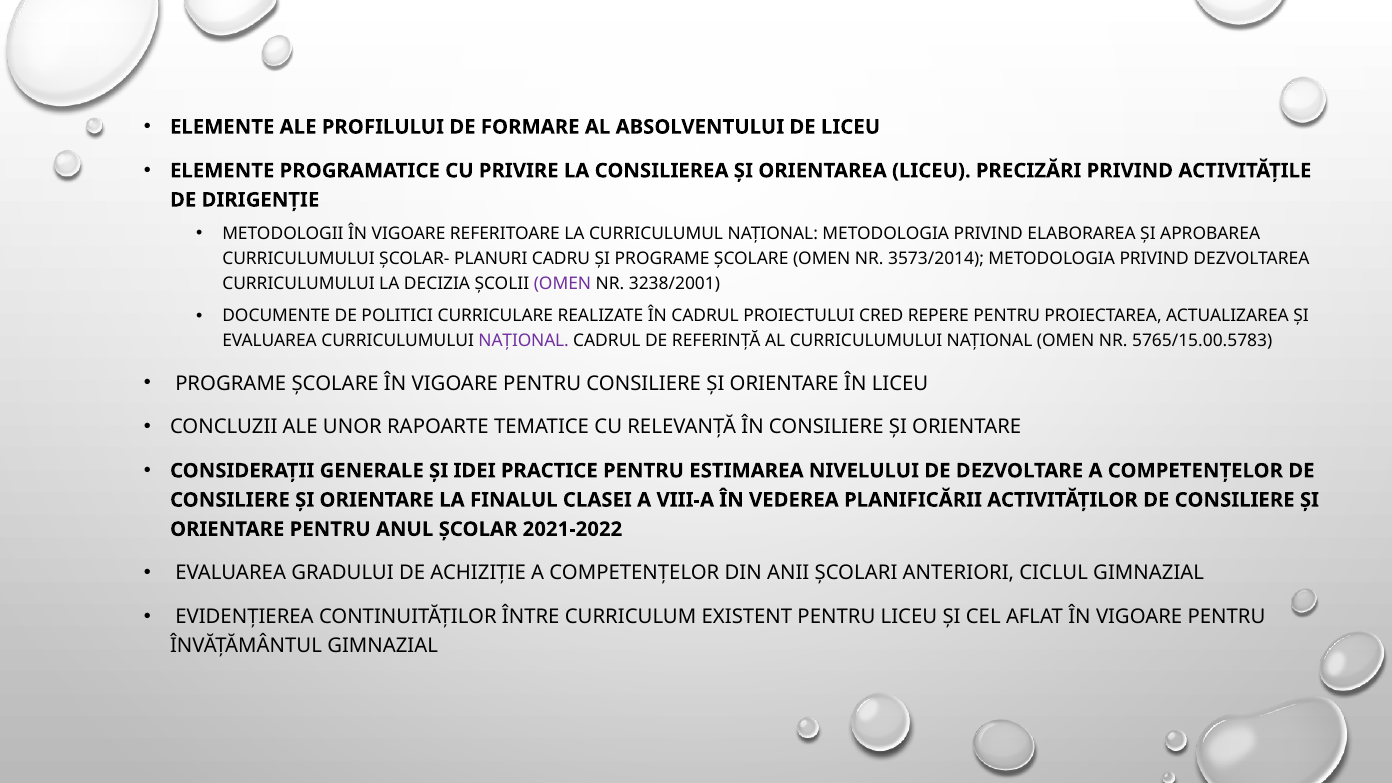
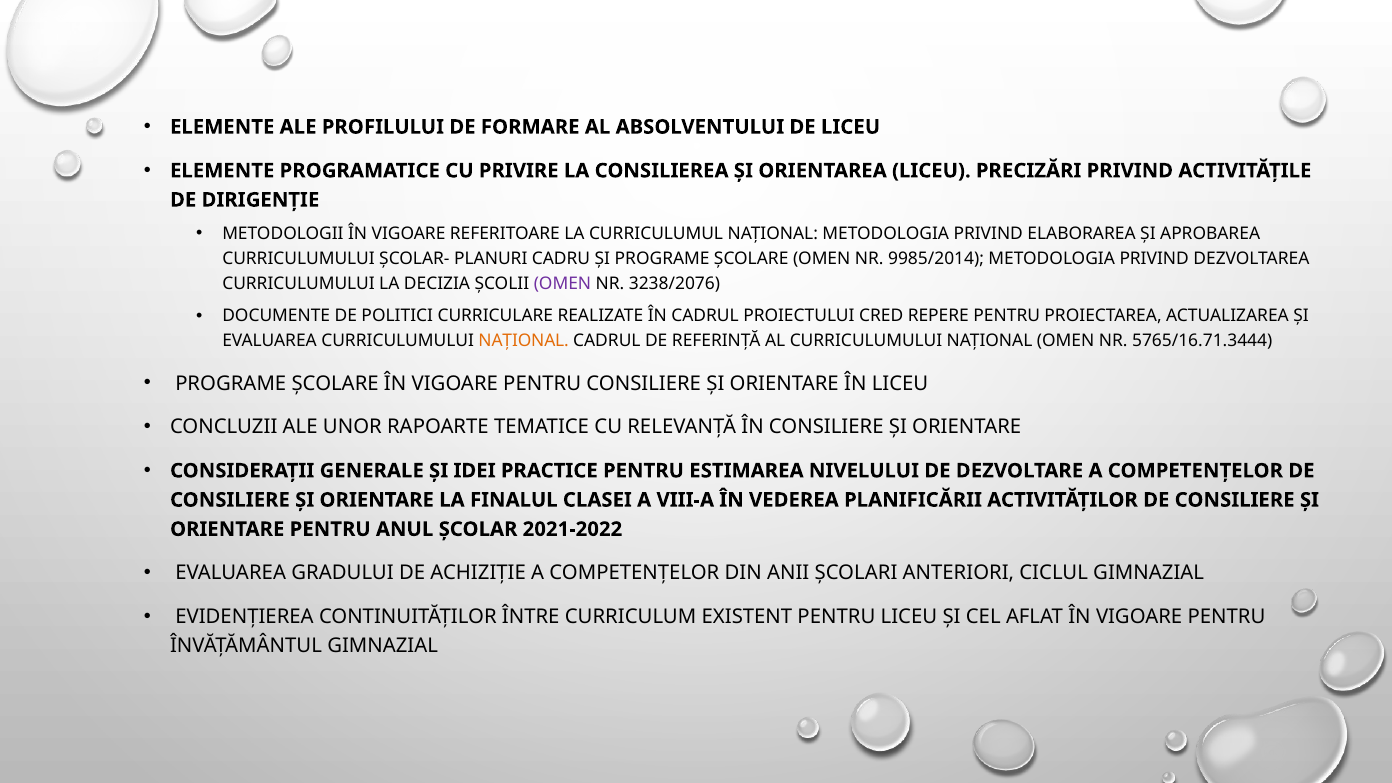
3573/2014: 3573/2014 -> 9985/2014 (936, 259)
3238/2001: 3238/2001 -> 3238/2076 (674, 284)
NAȚIONAL colour: purple -> orange (524, 341)
5765/15.00.5783: 5765/15.00.5783 -> 5765/16.71.3444 (1202, 341)
